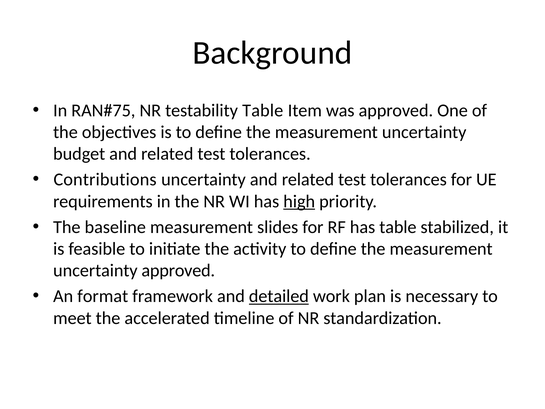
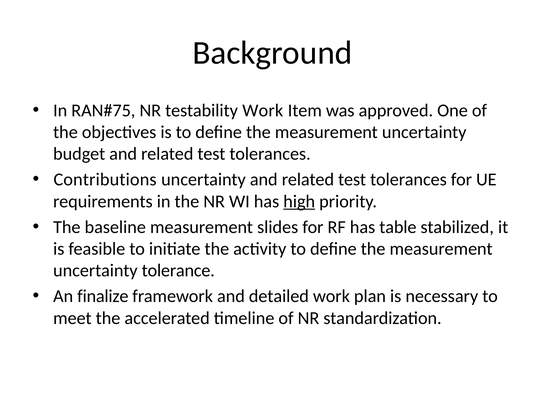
testability Table: Table -> Work (263, 110)
uncertainty approved: approved -> tolerance (178, 270)
format: format -> finalize (103, 296)
detailed underline: present -> none (279, 296)
